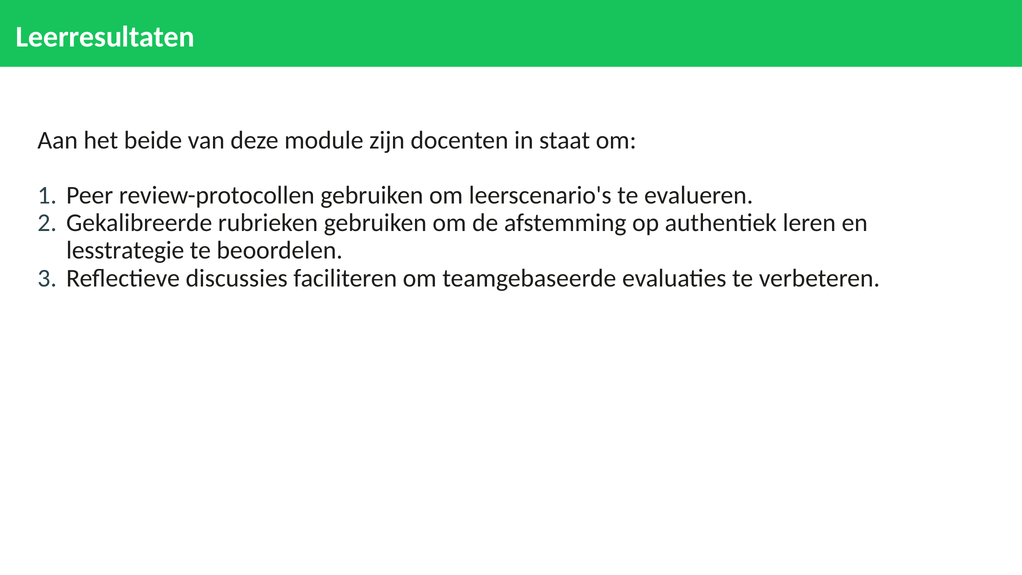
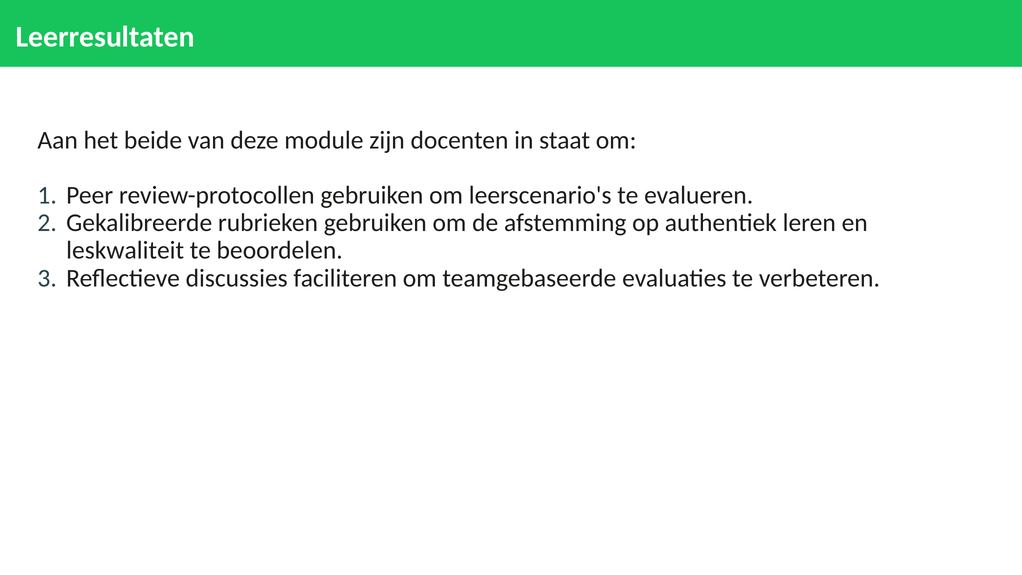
lesstrategie: lesstrategie -> leskwaliteit (125, 250)
